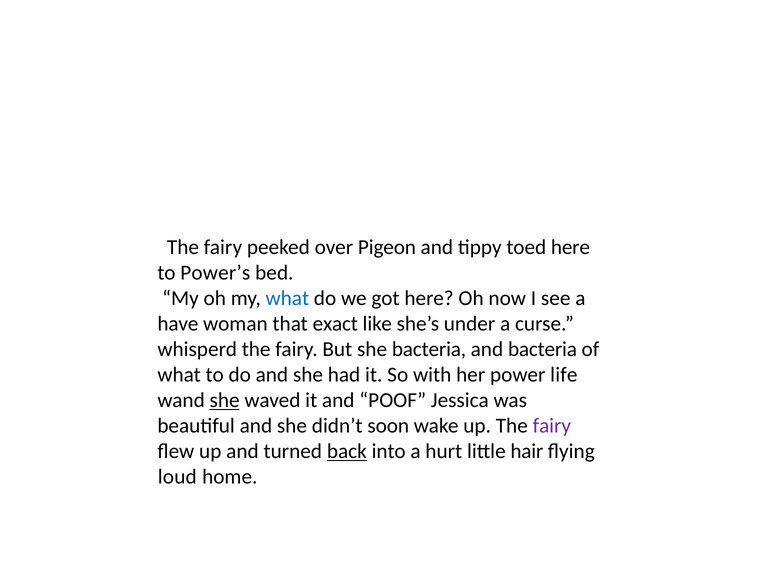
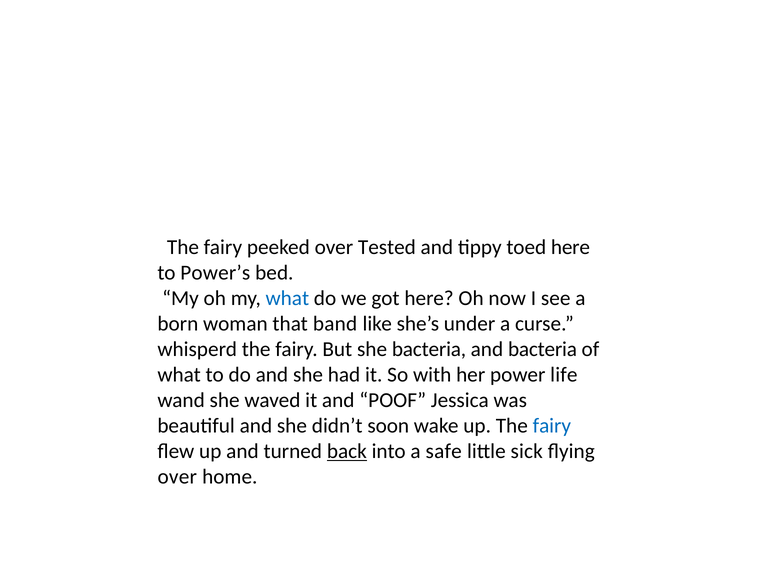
Pigeon: Pigeon -> Tested (387, 247)
have: have -> born (178, 324)
exact: exact -> band (335, 324)
she underline: present -> none (225, 400)
fairy colour: purple -> blue (552, 426)
hurt: hurt -> safe (444, 451)
hair: hair -> sick (527, 451)
loud: loud -> over (177, 477)
